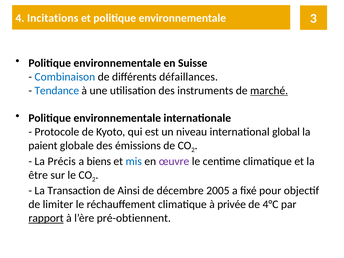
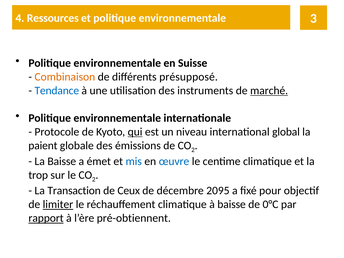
Incitations: Incitations -> Ressources (53, 18)
Combinaison colour: blue -> orange (65, 77)
défaillances: défaillances -> présupposé (189, 77)
qui underline: none -> present (135, 132)
La Précis: Précis -> Baisse (62, 161)
biens: biens -> émet (99, 161)
œuvre colour: purple -> blue (174, 161)
être: être -> trop (38, 175)
Ainsi: Ainsi -> Ceux (129, 191)
2005: 2005 -> 2095 (218, 191)
limiter underline: none -> present (58, 204)
à privée: privée -> baisse (232, 204)
4°C: 4°C -> 0°C (271, 204)
